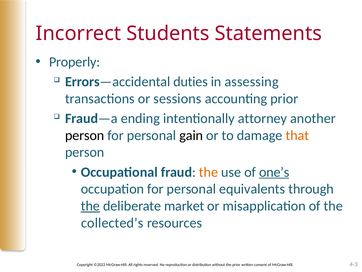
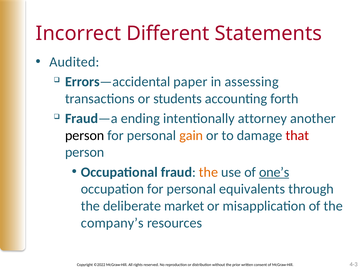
Students: Students -> Different (168, 33)
Properly: Properly -> Audited (74, 62)
duties: duties -> paper (190, 82)
sessions: sessions -> students (178, 99)
accounting prior: prior -> forth (284, 99)
gain colour: black -> orange (191, 135)
that colour: orange -> red (297, 135)
the underline: present -> none (90, 206)
collected’s: collected’s -> company’s (112, 222)
